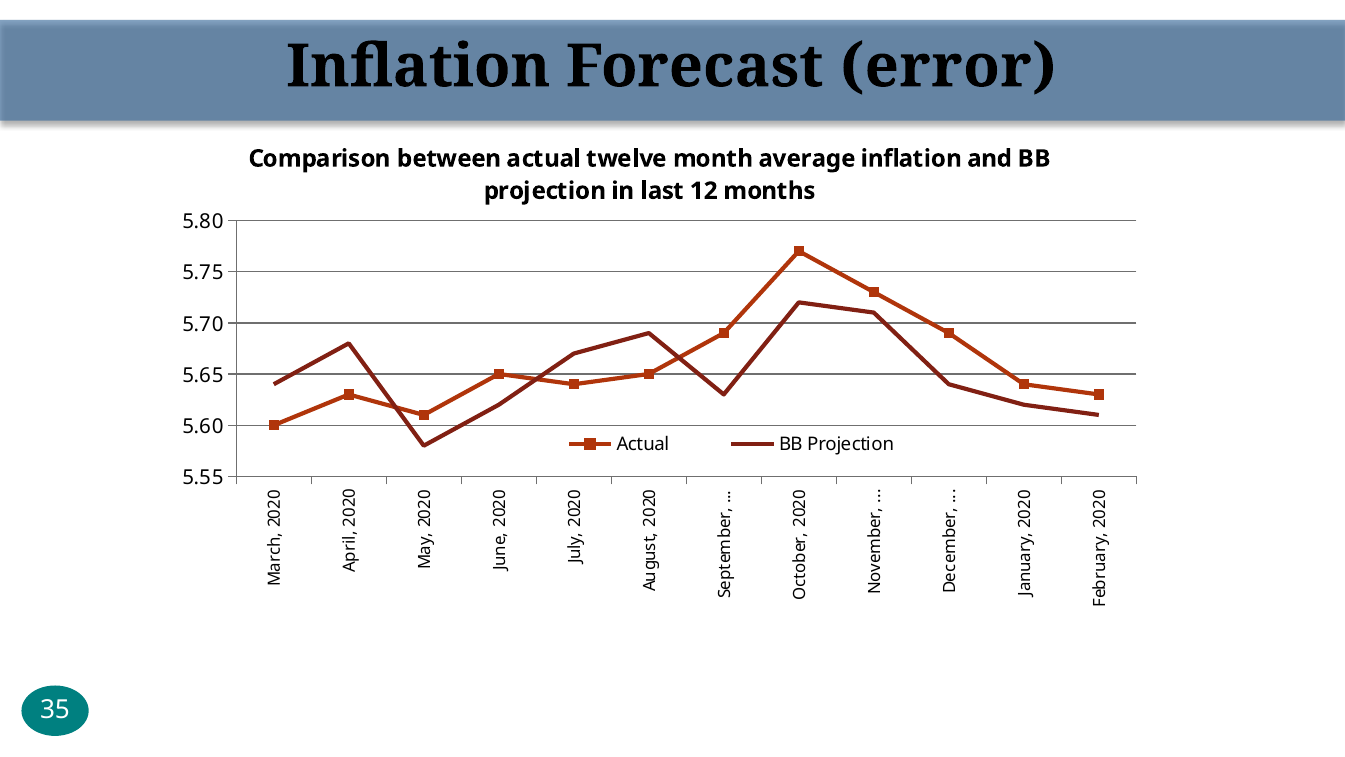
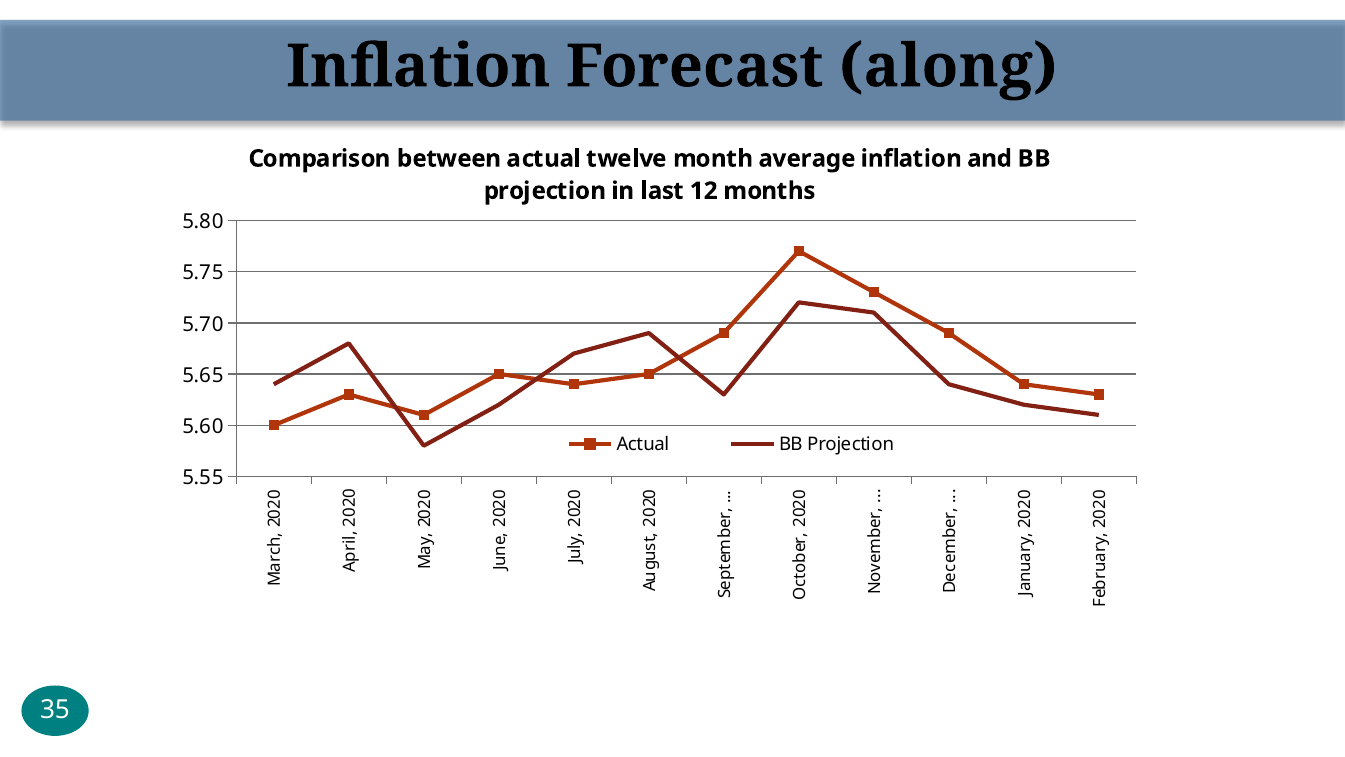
error: error -> along (948, 67)
